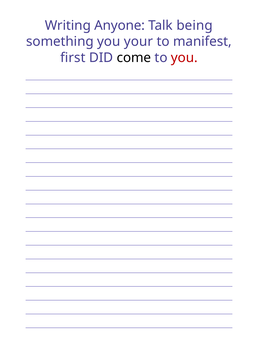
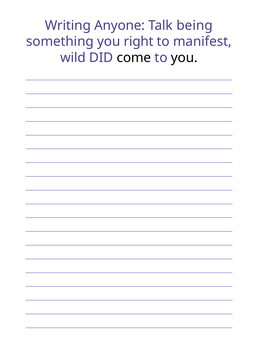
your: your -> right (139, 42)
first: first -> wild (73, 58)
you colour: red -> black (184, 58)
